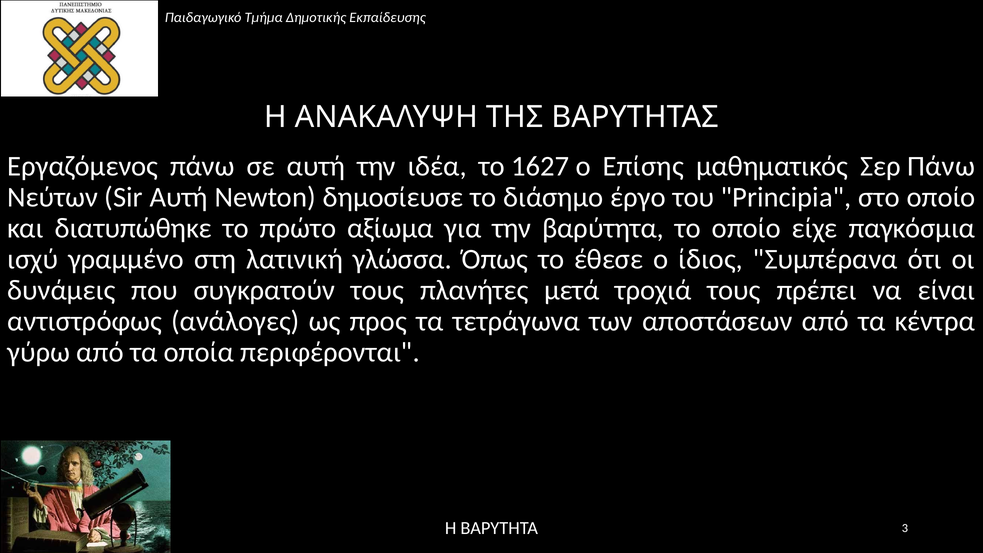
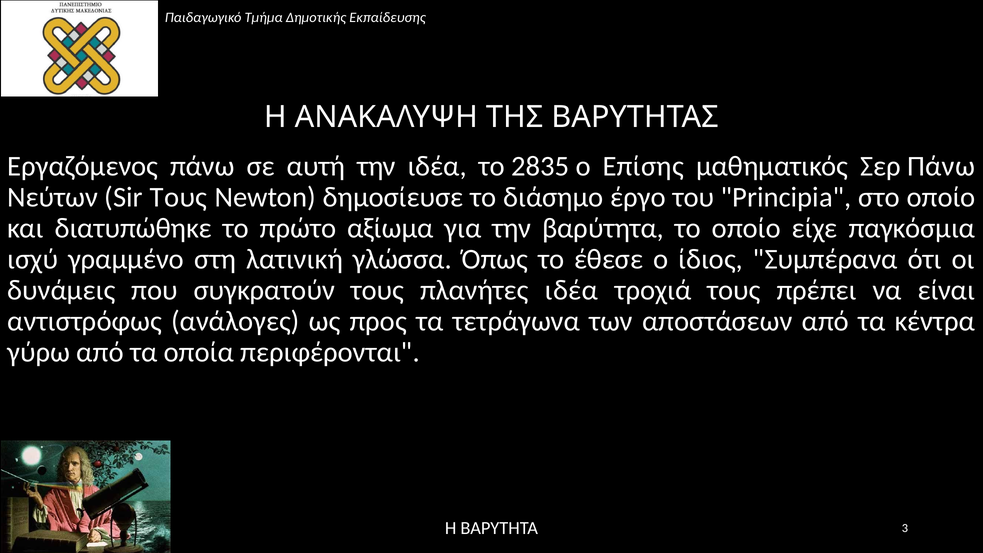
1627: 1627 -> 2835 (540, 166)
Sir Αυτή: Αυτή -> Τους (179, 197)
πλανήτες μετά: μετά -> ιδέα (571, 290)
